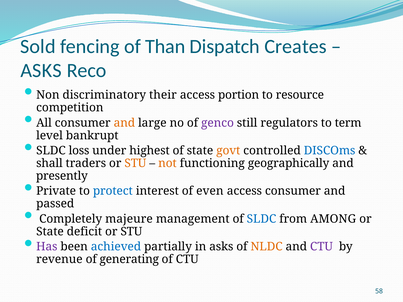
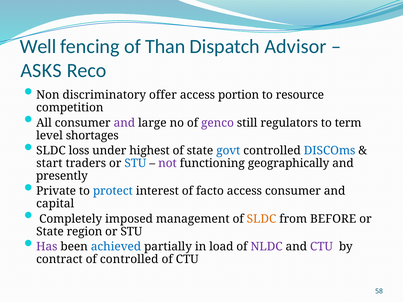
Sold: Sold -> Well (38, 47)
Creates: Creates -> Advisor (296, 47)
their: their -> offer (163, 95)
and colour: orange -> purple (124, 123)
bankrupt: bankrupt -> shortages (92, 136)
govt colour: orange -> blue (228, 151)
shall: shall -> start (49, 163)
STU colour: orange -> blue (135, 163)
not colour: orange -> purple (167, 163)
even: even -> facto (210, 191)
passed: passed -> capital (55, 204)
majeure: majeure -> imposed (129, 219)
SLDC colour: blue -> orange (261, 219)
AMONG: AMONG -> BEFORE (333, 219)
deficit: deficit -> region (85, 232)
in asks: asks -> load (221, 247)
NLDC colour: orange -> purple (267, 247)
revenue: revenue -> contract (59, 260)
of generating: generating -> controlled (129, 260)
